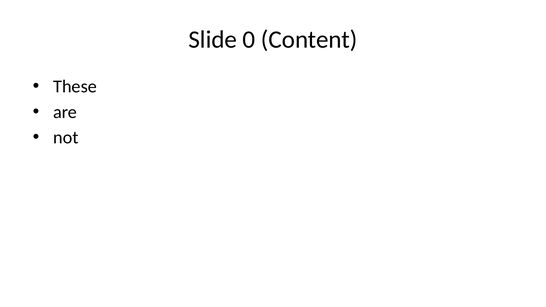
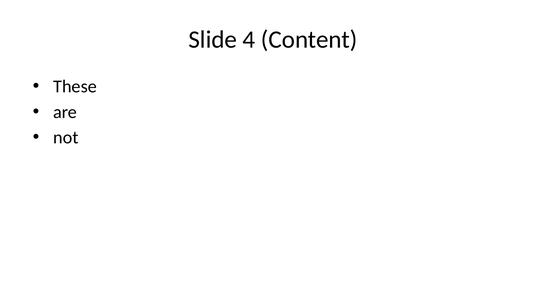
0: 0 -> 4 (249, 40)
